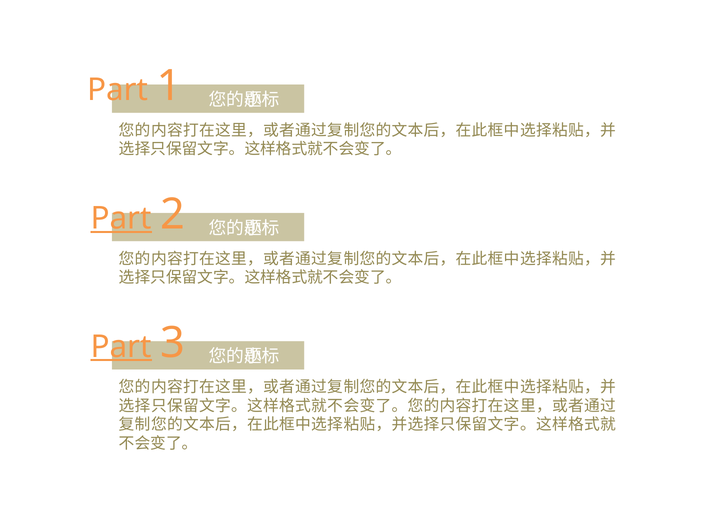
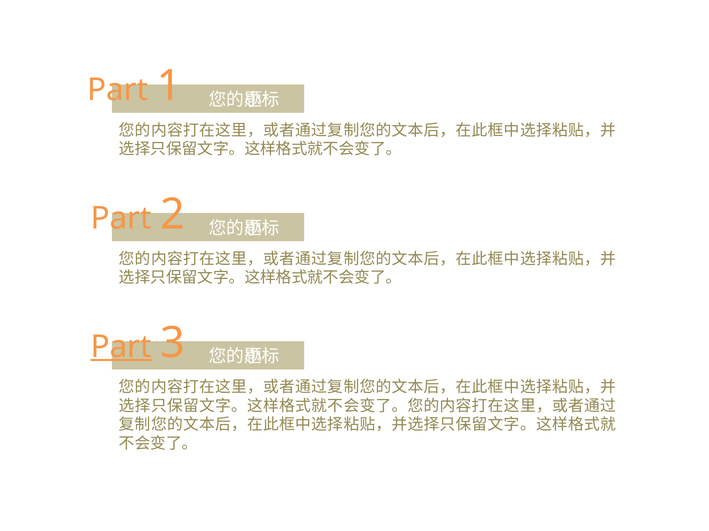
Part underline: present -> none (121, 219)
